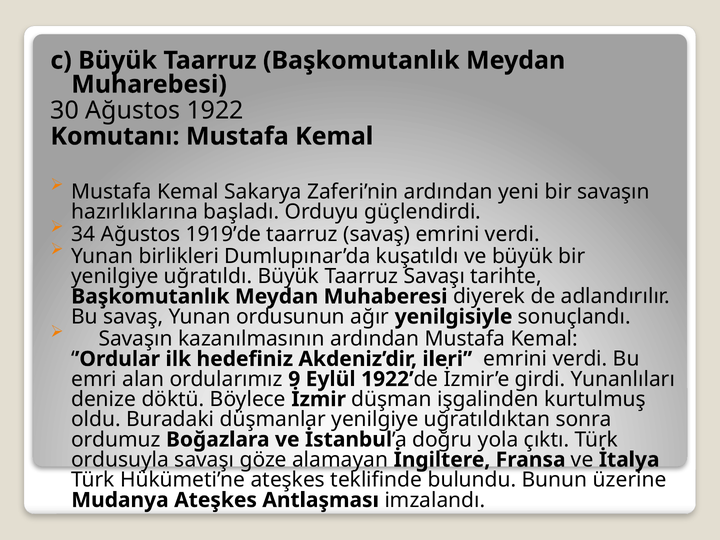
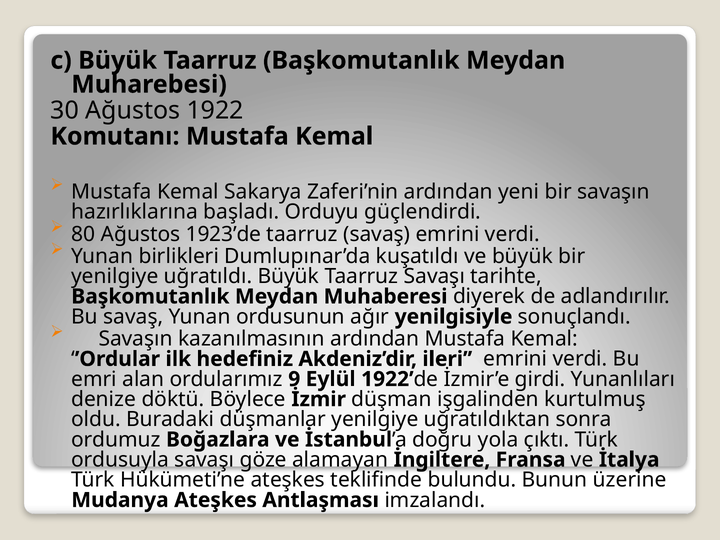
34: 34 -> 80 (83, 234)
1919’de: 1919’de -> 1923’de (224, 234)
